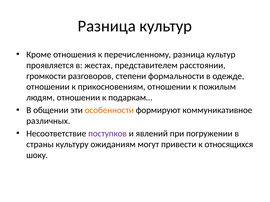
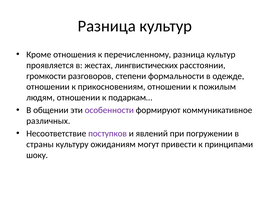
представителем: представителем -> лингвистических (146, 65)
особенности colour: orange -> purple (109, 110)
относящихся: относящихся -> принципами (229, 145)
